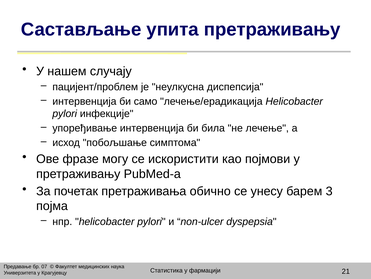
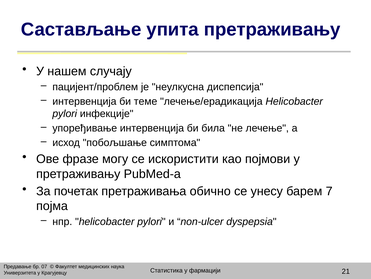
само: само -> теме (146, 101)
3: 3 -> 7 (329, 191)
